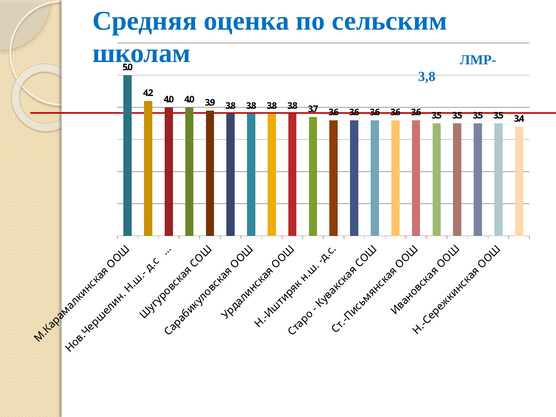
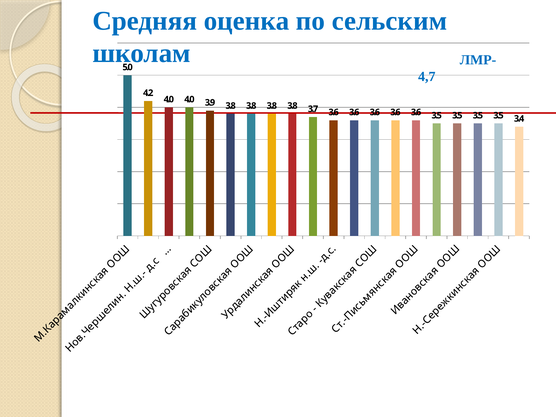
3,8: 3,8 -> 4,7 (427, 76)
